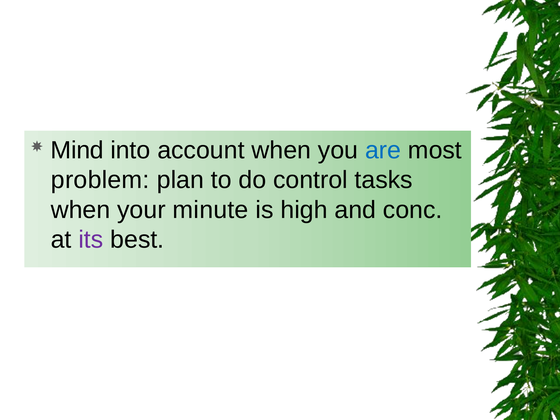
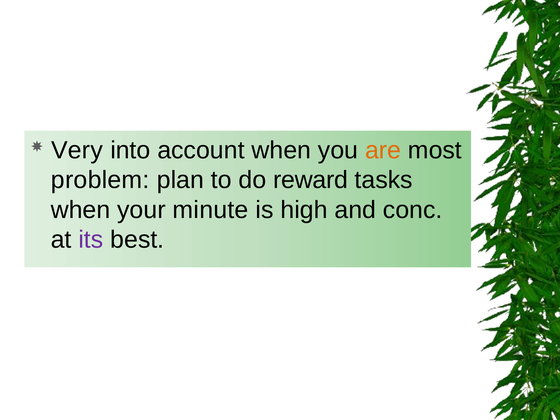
Mind: Mind -> Very (77, 150)
are colour: blue -> orange (383, 150)
control: control -> reward (311, 180)
